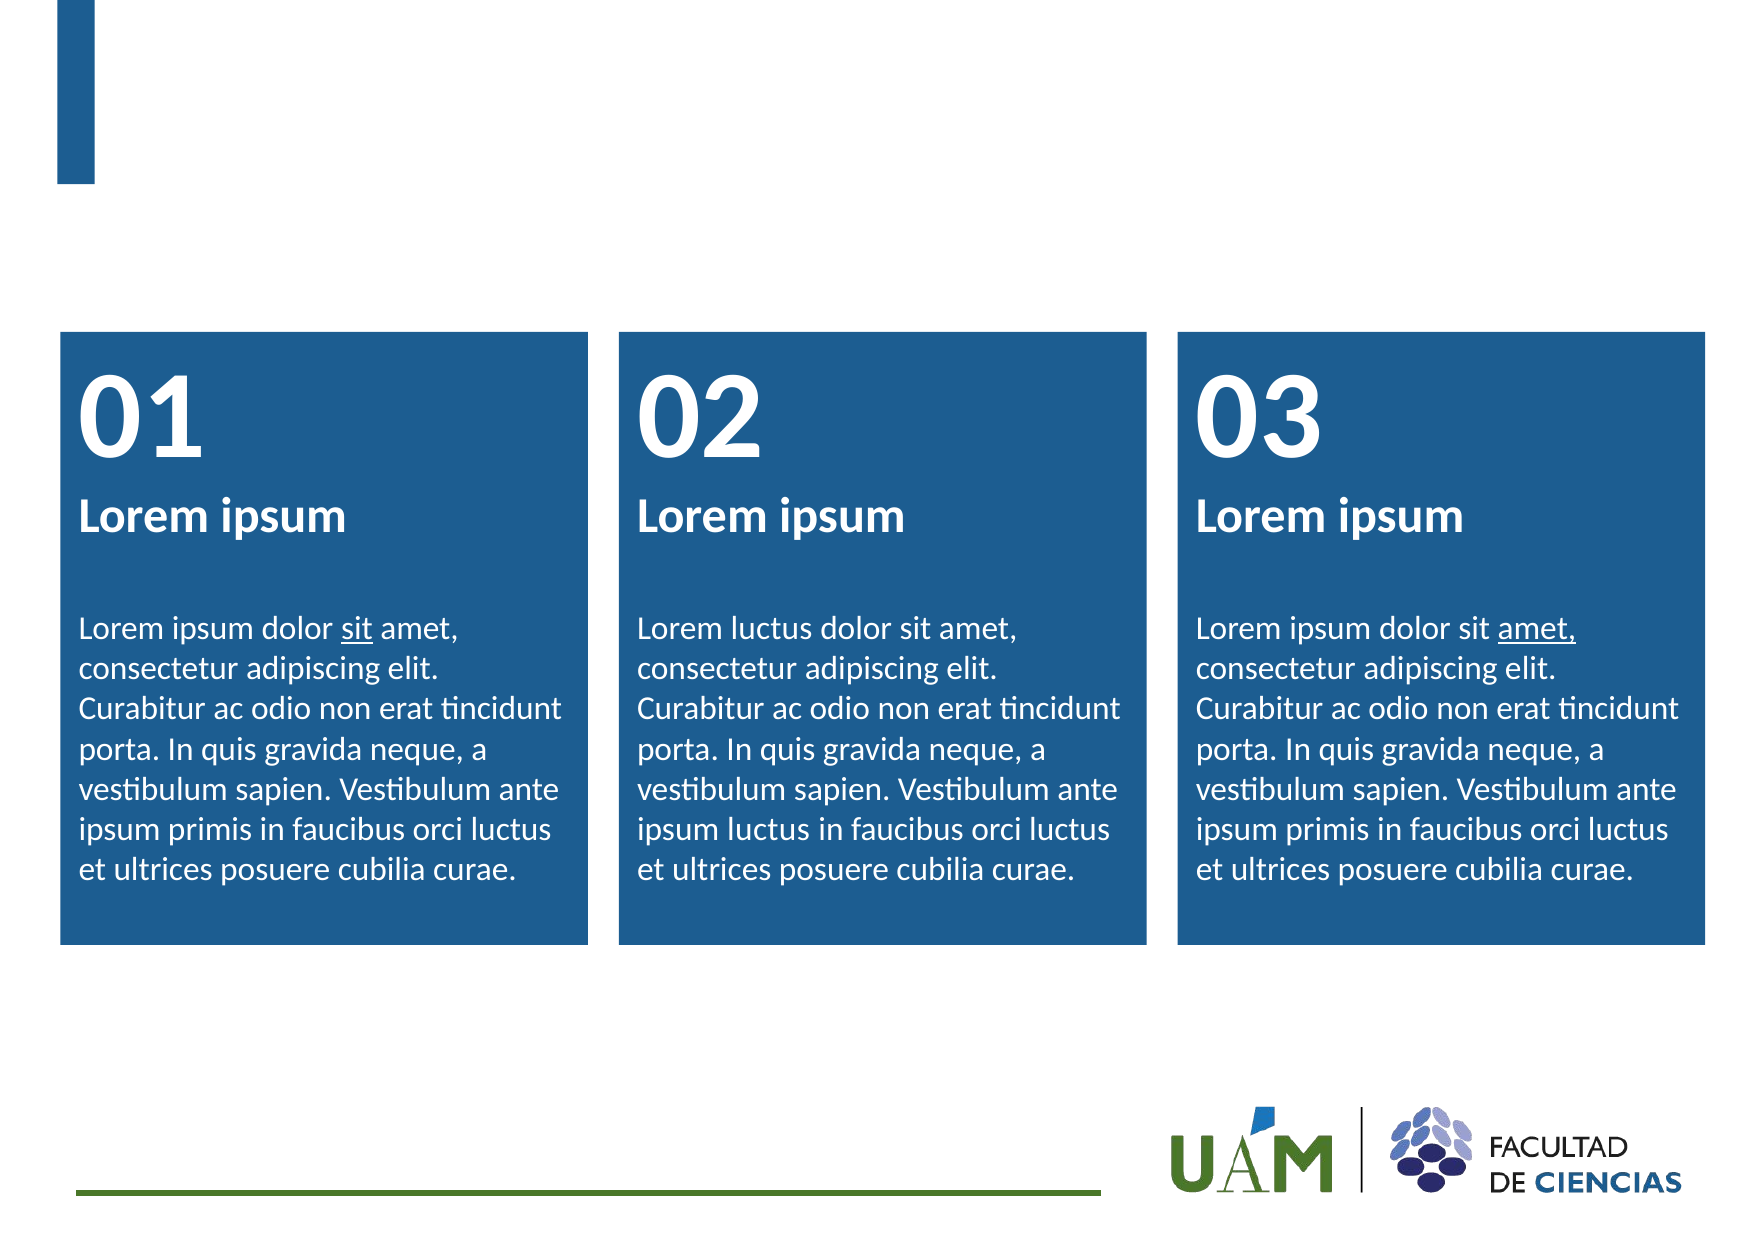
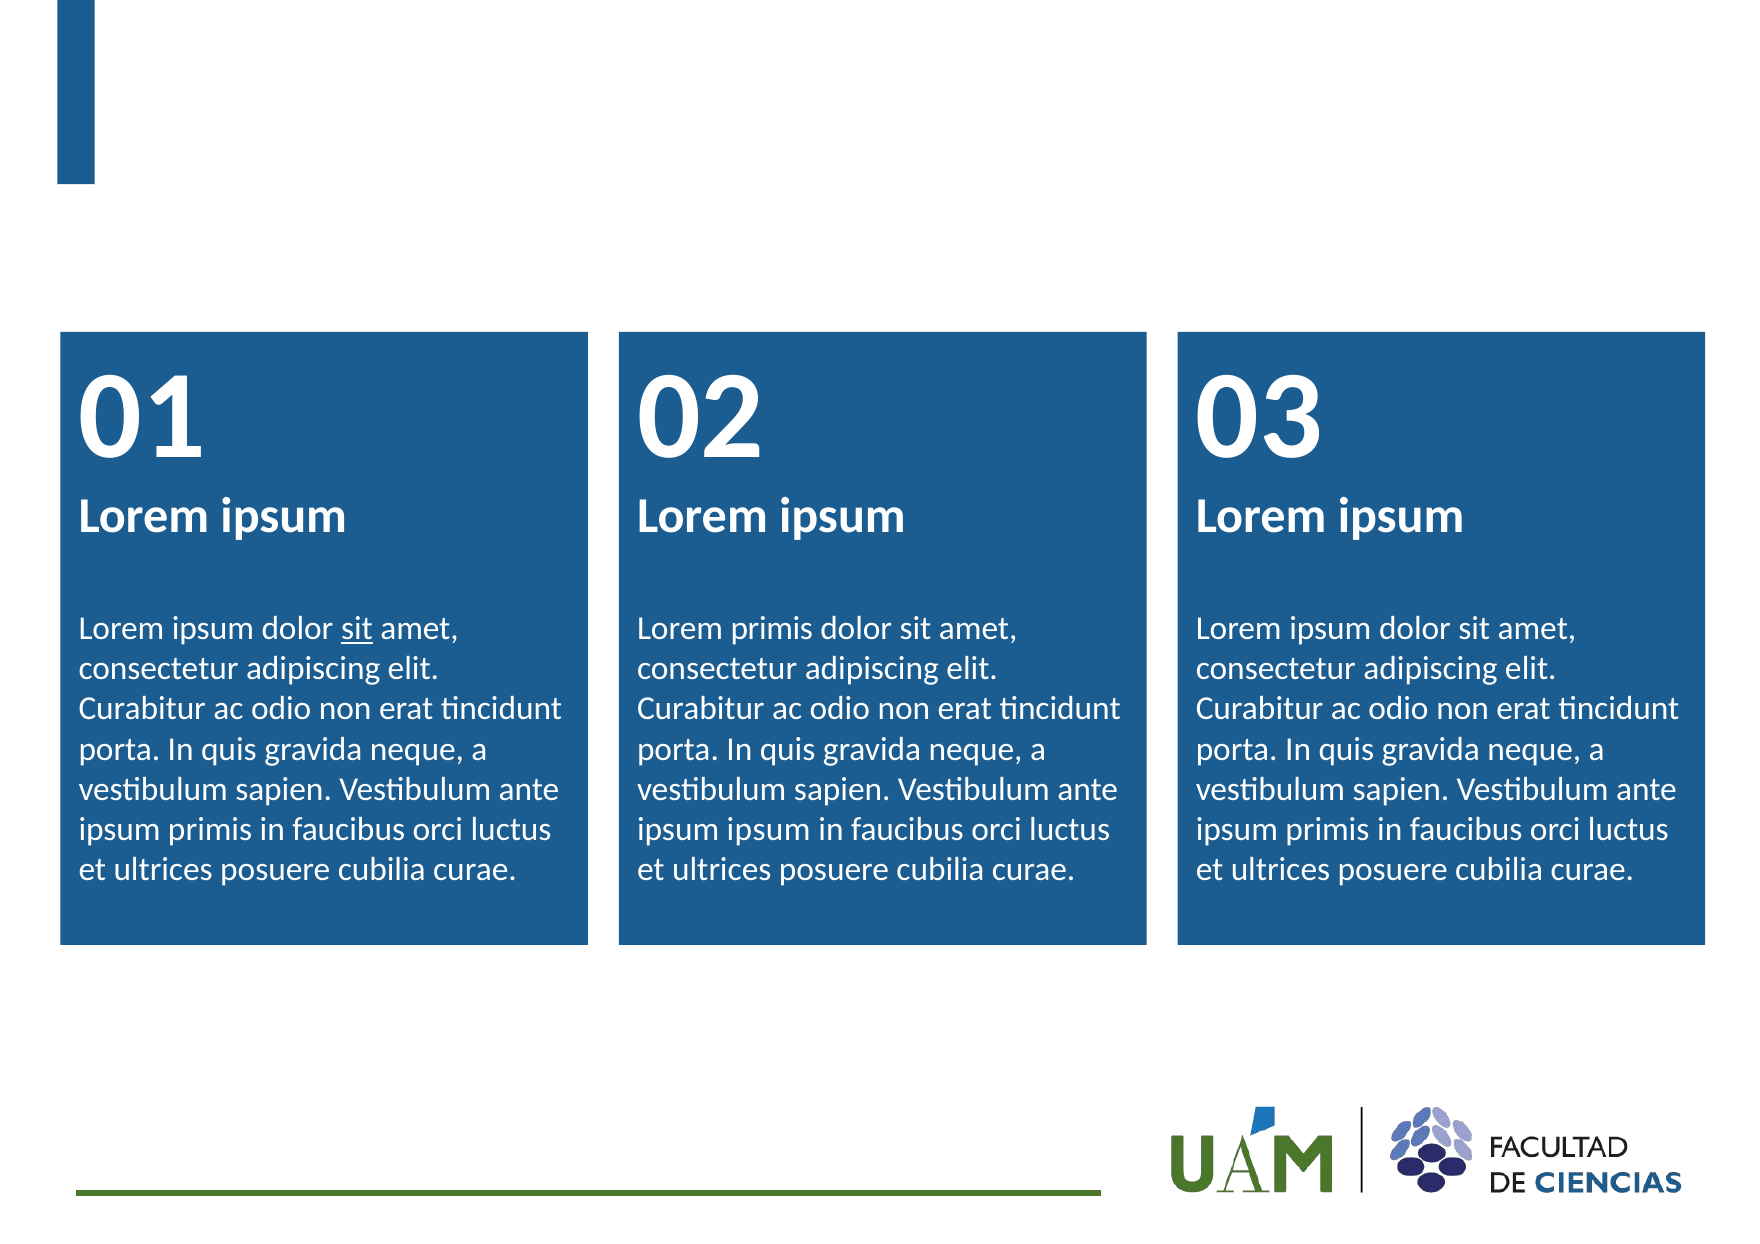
Lorem luctus: luctus -> primis (772, 629)
amet underline: present -> none (1537, 629)
ipsum luctus: luctus -> ipsum (769, 830)
